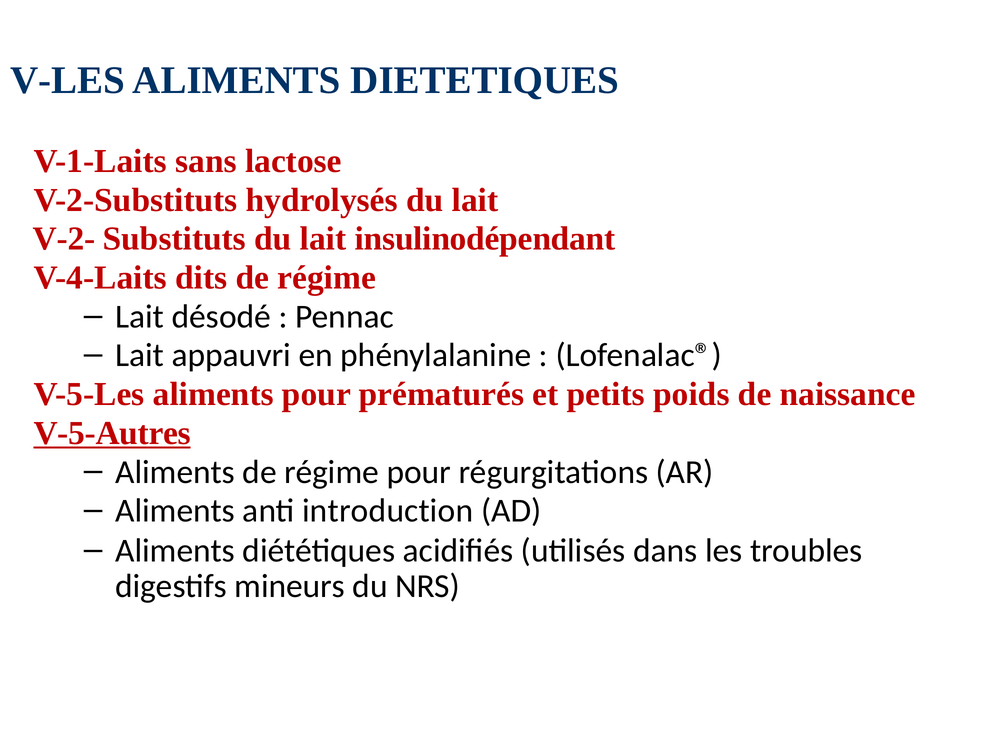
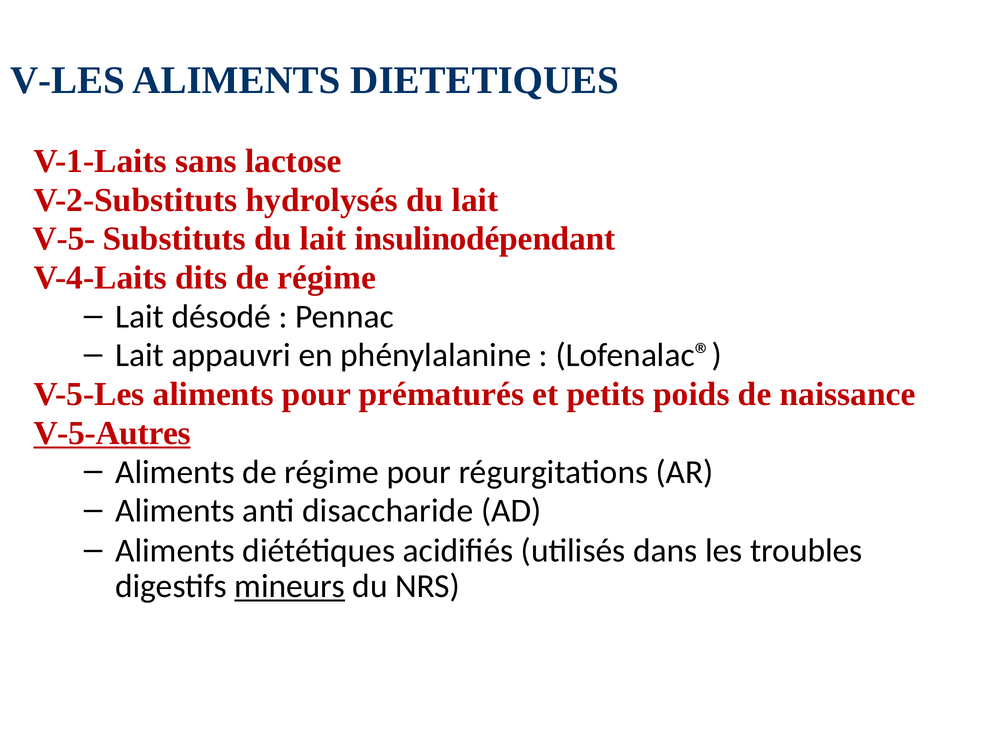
V-2‑: V-2‑ -> V-5‑ (64, 239)
introduction: introduction -> disaccharide (388, 511)
mineurs underline: none -> present (290, 586)
